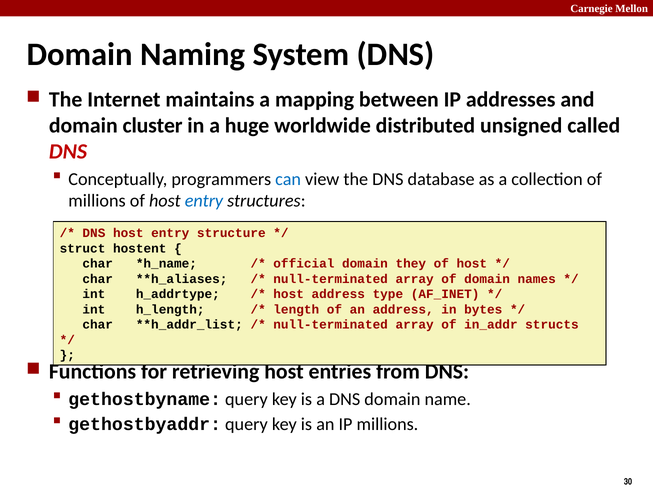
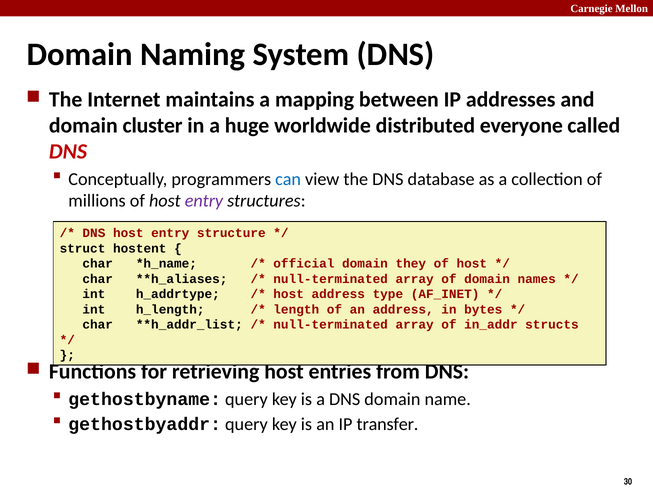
unsigned: unsigned -> everyone (521, 126)
entry colour: blue -> purple (204, 201)
IP millions: millions -> transfer (388, 424)
